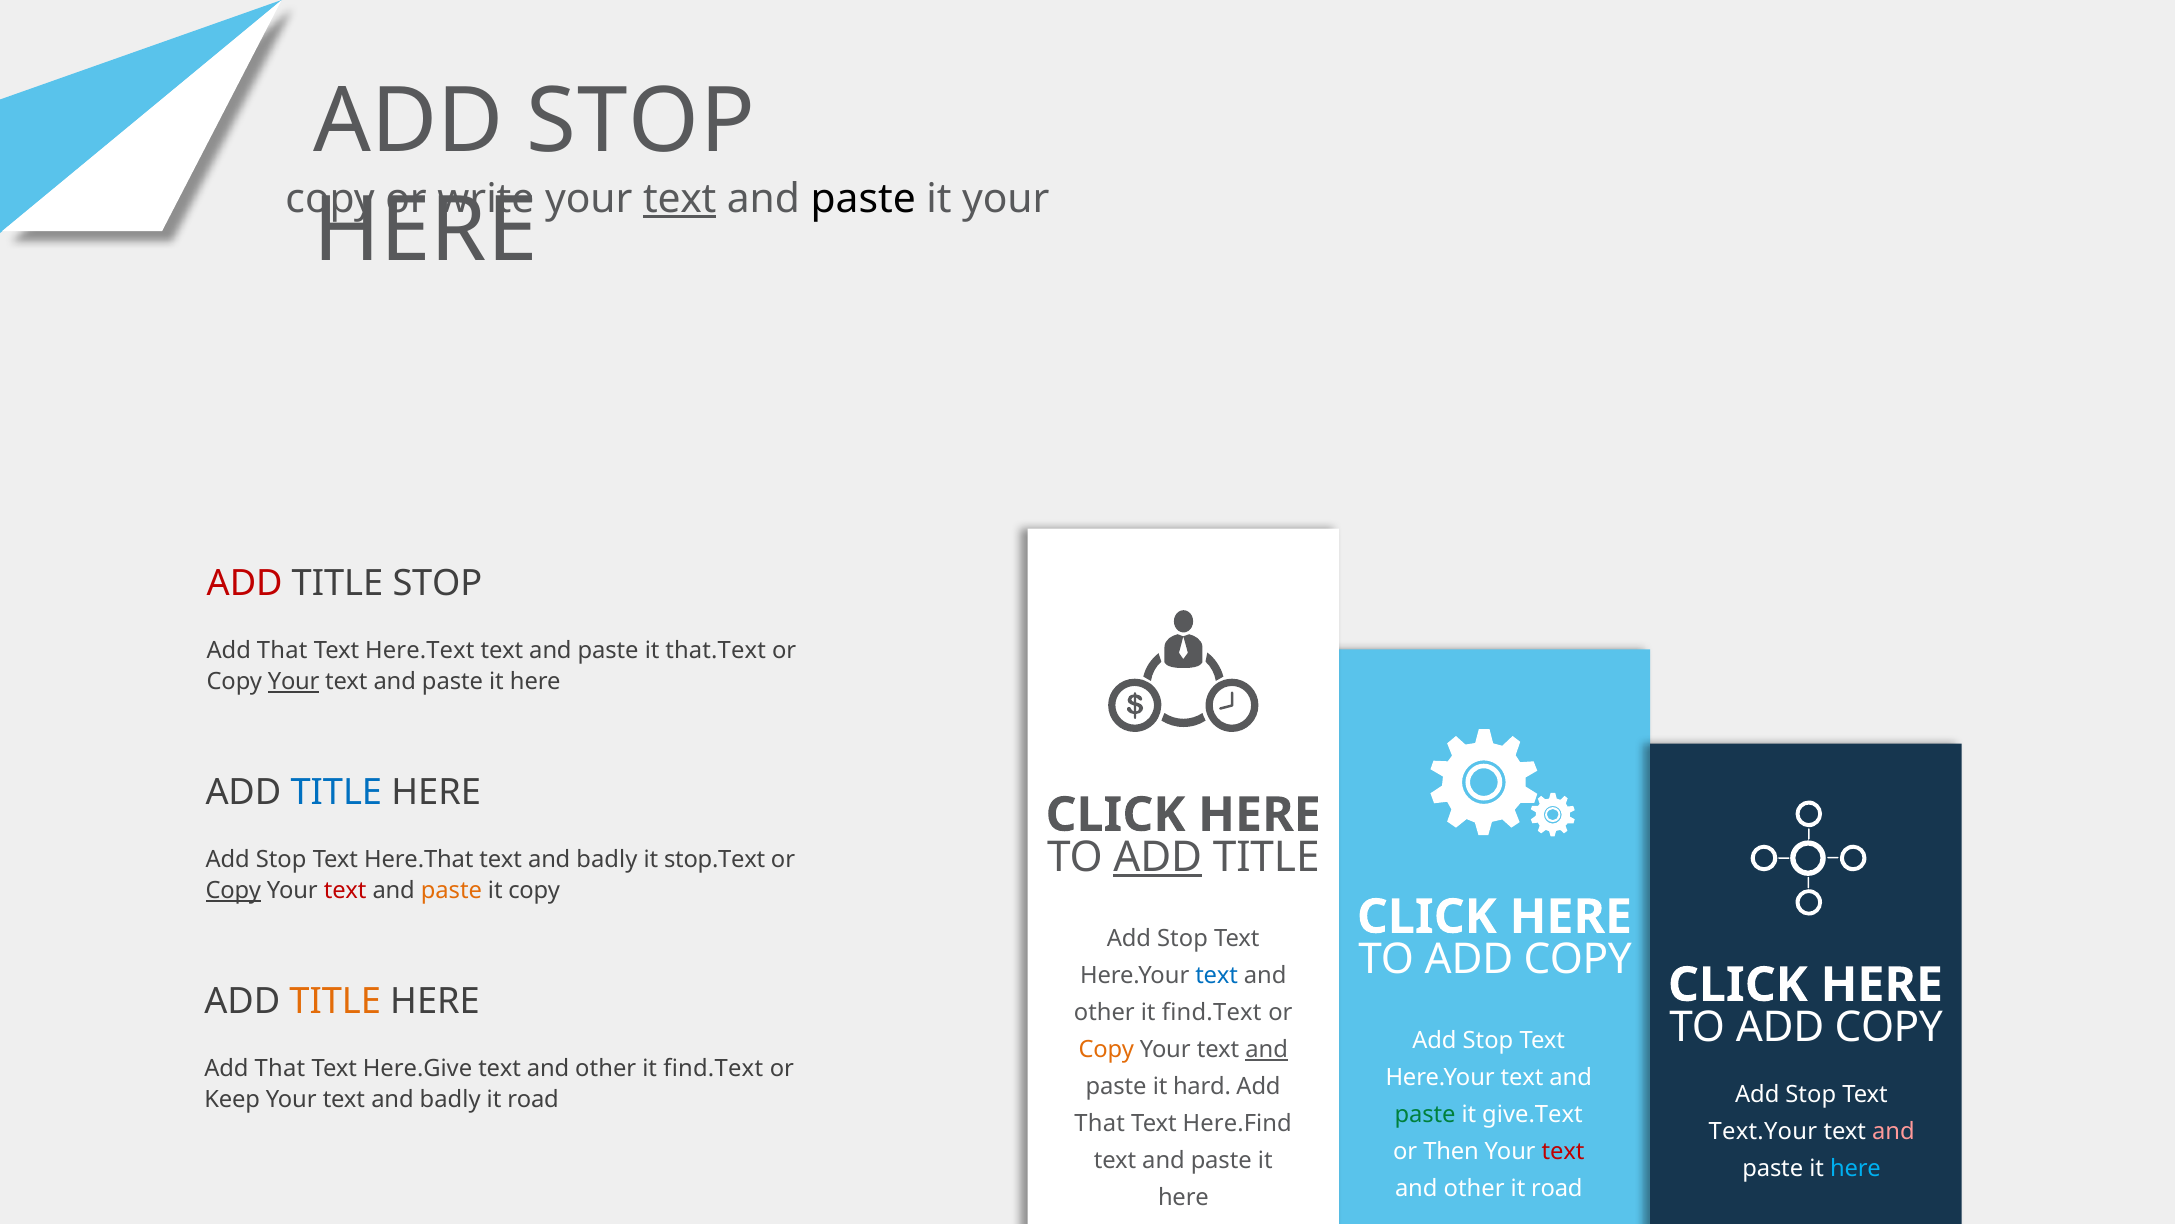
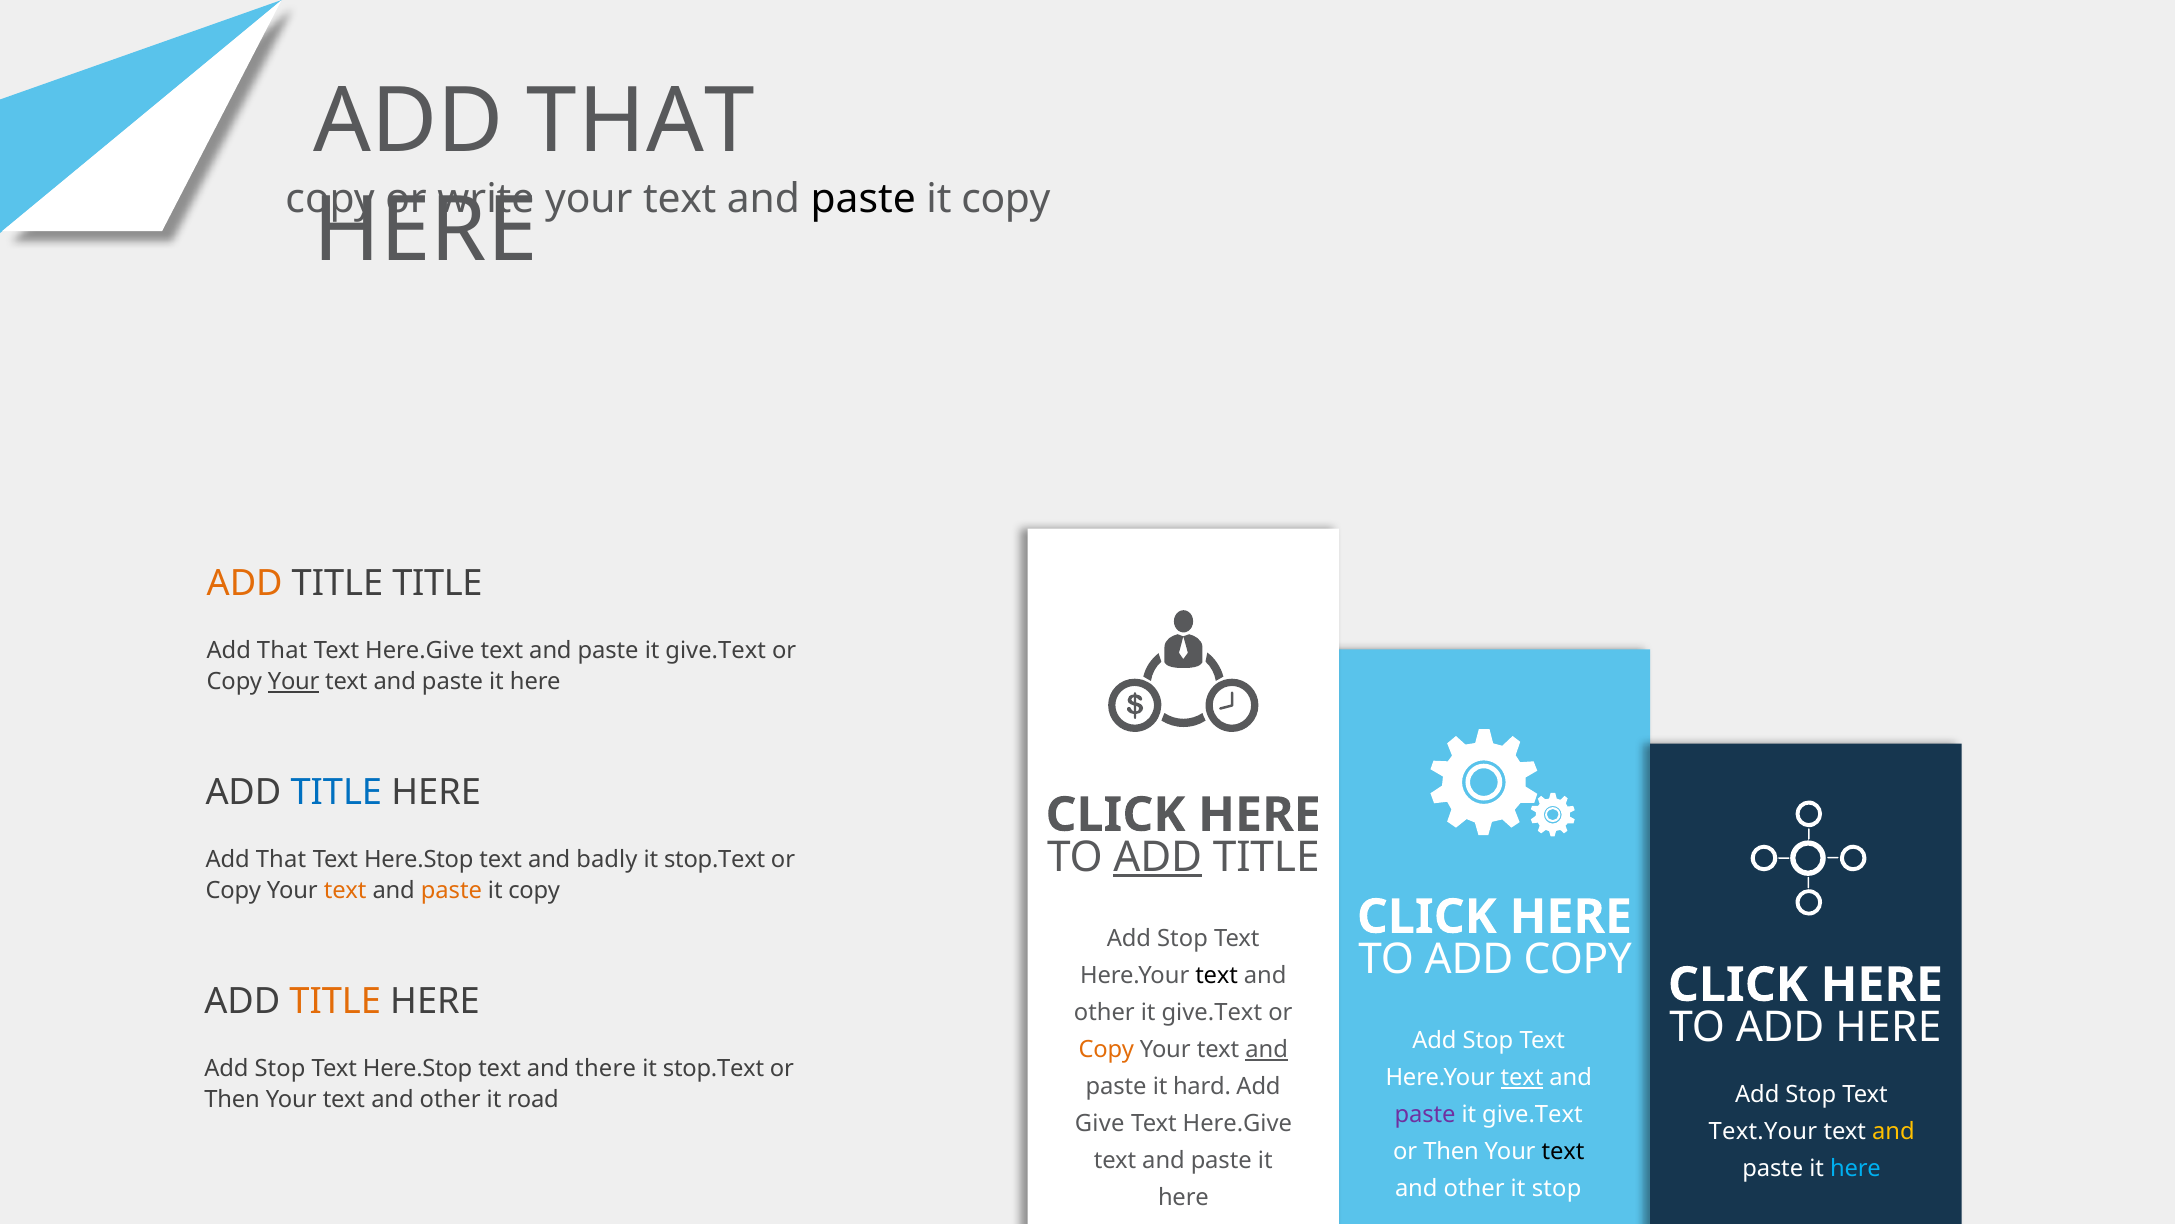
STOP: STOP -> THAT (641, 121)
text underline: present -> none (680, 199)
your: your -> copy (1006, 199)
ADD colour: red -> orange (245, 583)
TITLE STOP: STOP -> TITLE (437, 583)
Here.Text: Here.Text -> Here.Give (420, 650)
that.Text: that.Text -> give.Text (716, 650)
Stop: Stop -> That (281, 859)
Here.That: Here.That -> Here.Stop (419, 859)
Copy underline: present -> none (233, 890)
text colour: red -> orange (345, 890)
text colour: blue -> black (1217, 975)
find.Text: find.Text -> give.Text (1212, 1012)
COPY: COPY -> HERE (1888, 1027)
That: That -> Stop (280, 1068)
Here.Give: Here.Give -> Here.Stop (418, 1068)
other: other -> there (606, 1068)
find.Text: find.Text -> stop.Text (713, 1068)
text underline: none -> present (1522, 1077)
Keep: Keep -> Then (232, 1099)
badly: badly -> other (450, 1099)
paste colour: green -> purple (1425, 1114)
That: That -> Give (1100, 1123)
Here.Find: Here.Find -> Here.Give (1237, 1123)
and colour: pink -> yellow (1893, 1131)
text colour: red -> black (1563, 1151)
road: road -> stop (1557, 1188)
